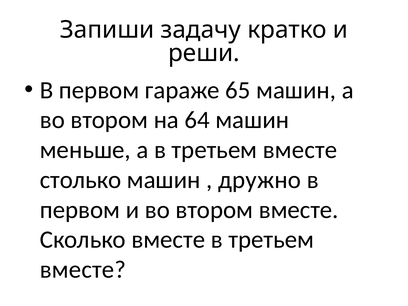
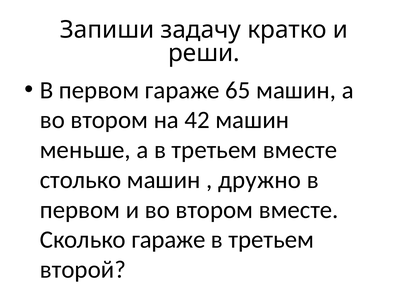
64: 64 -> 42 (197, 120)
Сколько вместе: вместе -> гараже (168, 240)
вместе: вместе -> второй (83, 270)
